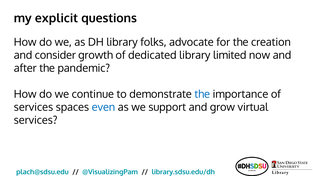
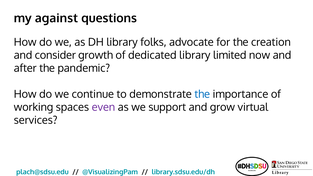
explicit: explicit -> against (56, 18)
services: services -> working (33, 107)
even colour: blue -> purple (103, 107)
